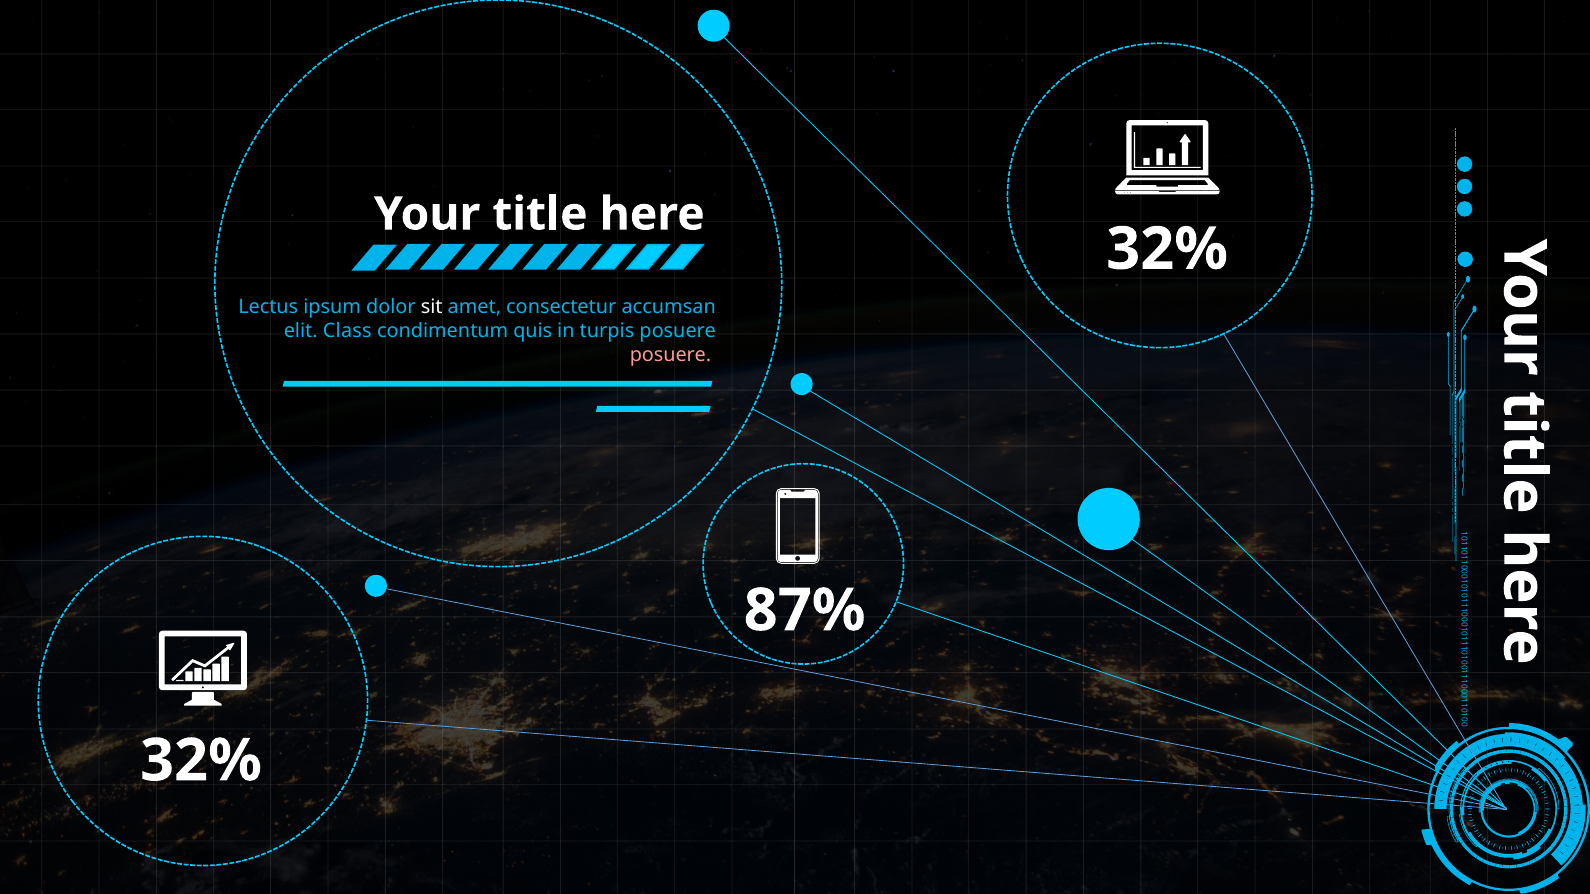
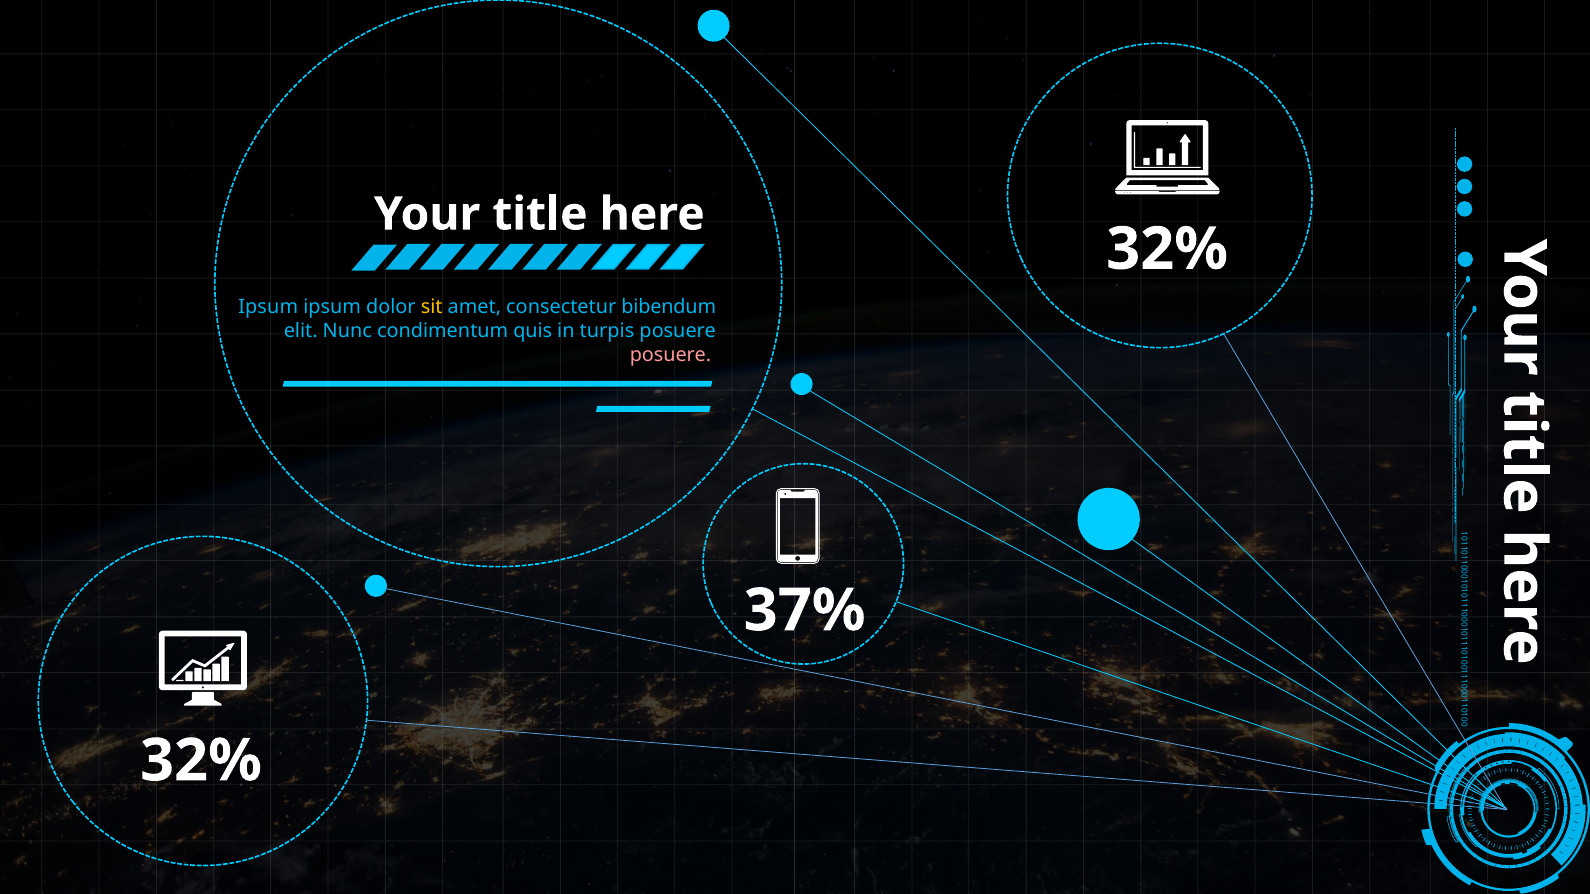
Lectus: Lectus -> Ipsum (268, 307)
sit colour: white -> yellow (432, 307)
accumsan: accumsan -> bibendum (669, 307)
Class: Class -> Nunc (347, 331)
87%: 87% -> 37% (805, 611)
